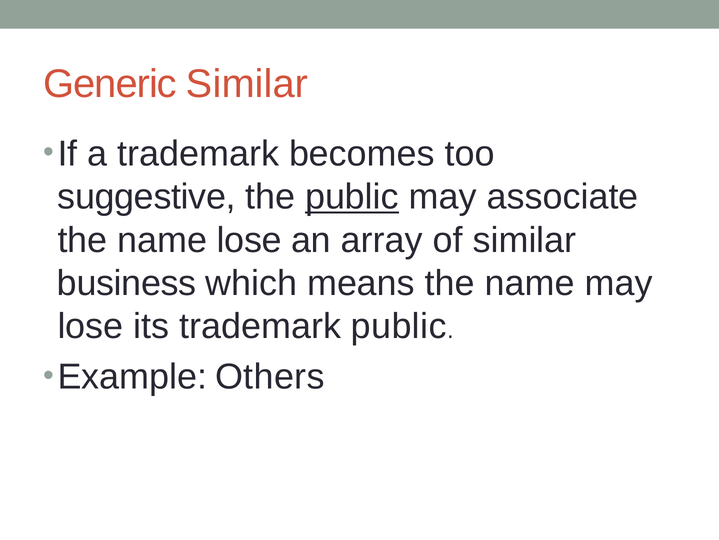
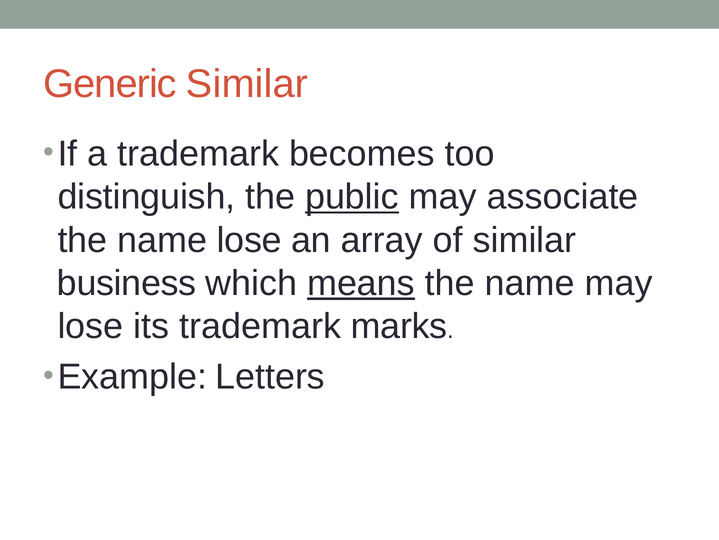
suggestive: suggestive -> distinguish (146, 197)
means underline: none -> present (361, 283)
trademark public: public -> marks (399, 326)
Others: Others -> Letters (270, 376)
